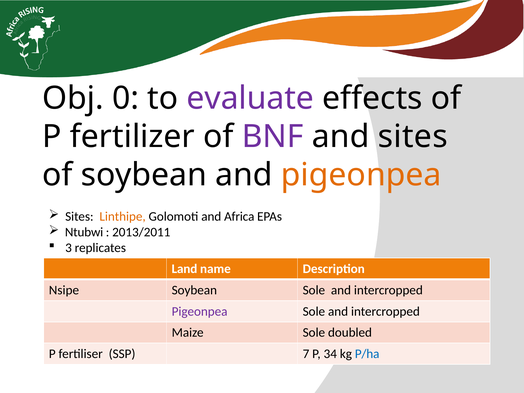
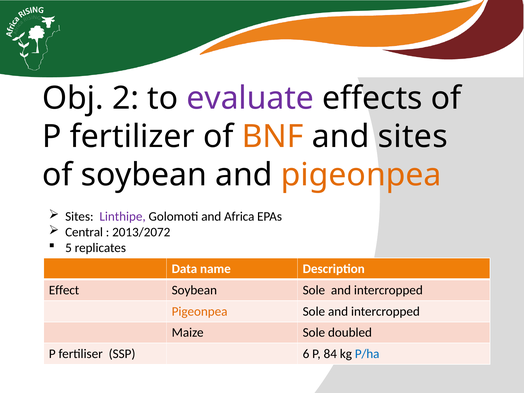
0: 0 -> 2 (126, 98)
BNF colour: purple -> orange (273, 137)
Linthipe colour: orange -> purple (123, 217)
Ntubwi: Ntubwi -> Central (84, 232)
2013/2011: 2013/2011 -> 2013/2072 (141, 232)
3: 3 -> 5 (69, 248)
Land: Land -> Data (184, 269)
Nsipe: Nsipe -> Effect (64, 290)
Pigeonpea colour: purple -> orange (200, 311)
7: 7 -> 6 (306, 354)
34: 34 -> 84 (330, 354)
